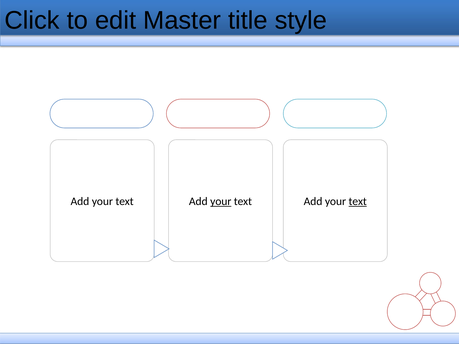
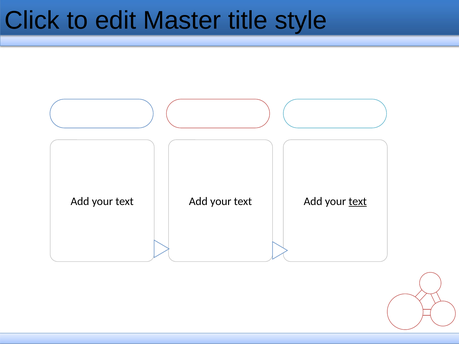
your underline: present -> none (221, 202)
